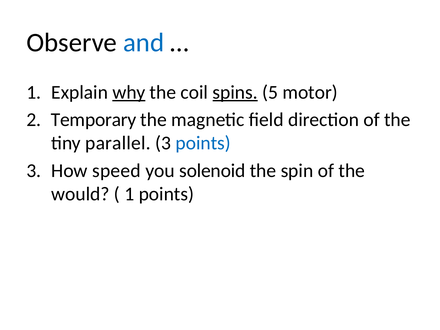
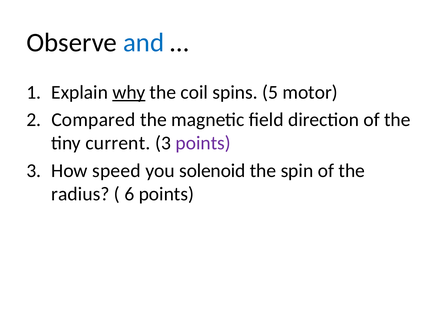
spins underline: present -> none (235, 92)
Temporary: Temporary -> Compared (93, 120)
parallel: parallel -> current (118, 143)
points colour: blue -> purple (203, 143)
would: would -> radius (80, 194)
1: 1 -> 6 (129, 194)
